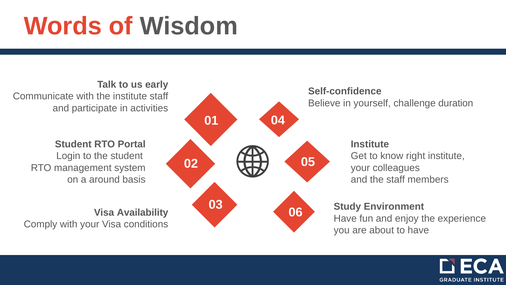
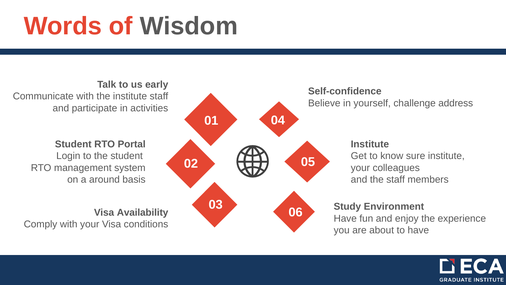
duration: duration -> address (456, 103)
right: right -> sure (416, 156)
